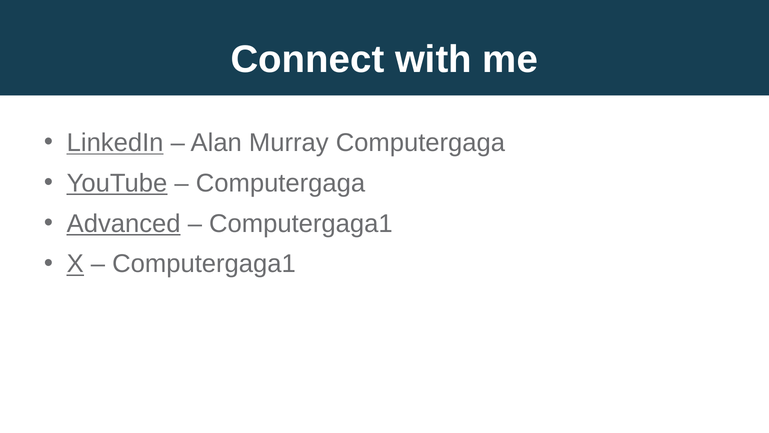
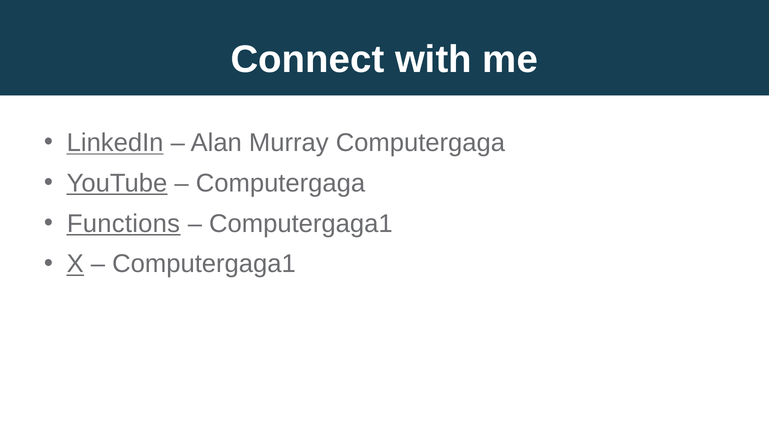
Advanced: Advanced -> Functions (124, 223)
